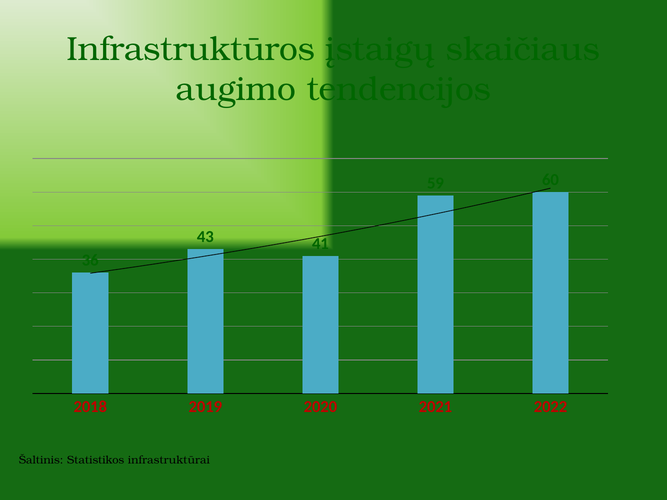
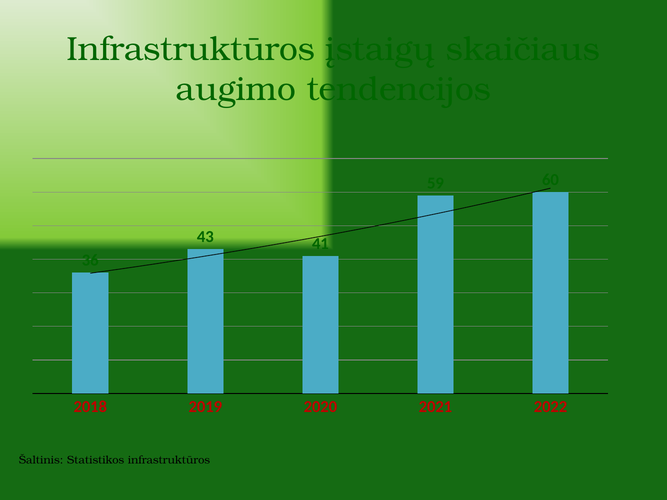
Statistikos infrastruktūrai: infrastruktūrai -> infrastruktūros (169, 460)
